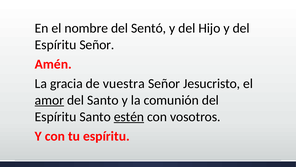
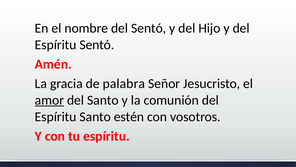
Espíritu Señor: Señor -> Sentó (97, 45)
vuestra: vuestra -> palabra (124, 83)
estén underline: present -> none (129, 116)
